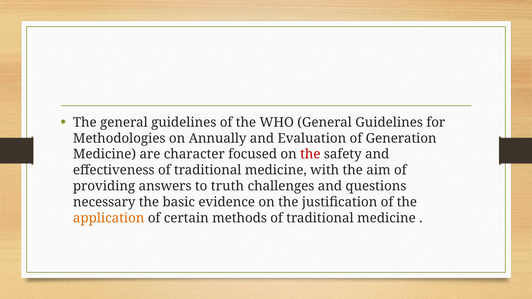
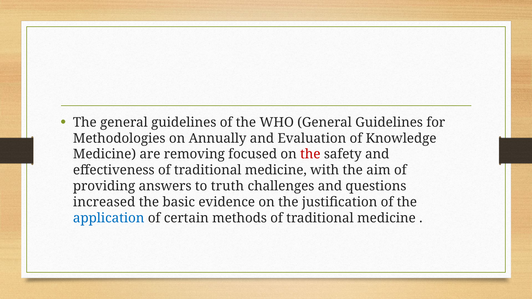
Generation: Generation -> Knowledge (401, 138)
character: character -> removing (194, 154)
necessary: necessary -> increased (104, 202)
application colour: orange -> blue (109, 218)
